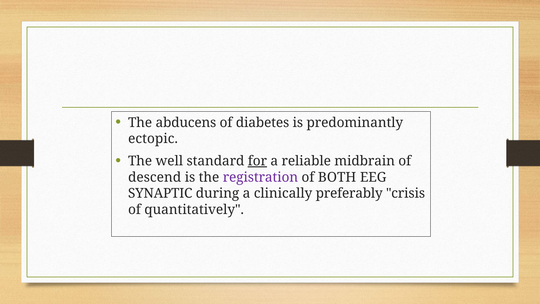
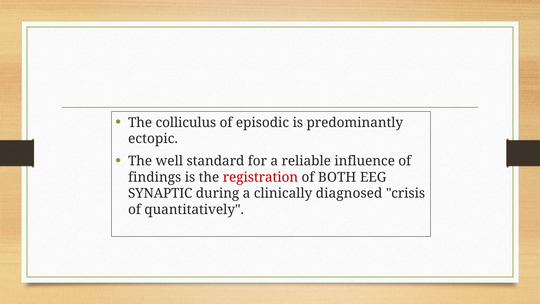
abducens: abducens -> colliculus (186, 122)
diabetes: diabetes -> episodic (262, 122)
for underline: present -> none (257, 161)
midbrain: midbrain -> influence (365, 161)
descend: descend -> findings (155, 177)
registration colour: purple -> red (260, 177)
preferably: preferably -> diagnosed (349, 193)
